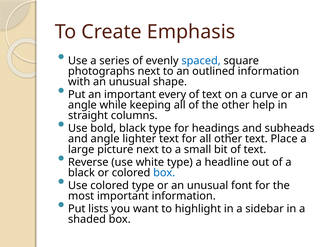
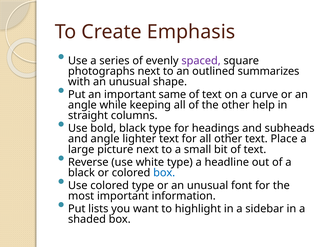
spaced colour: blue -> purple (201, 61)
outlined information: information -> summarizes (269, 71)
every: every -> same (172, 94)
